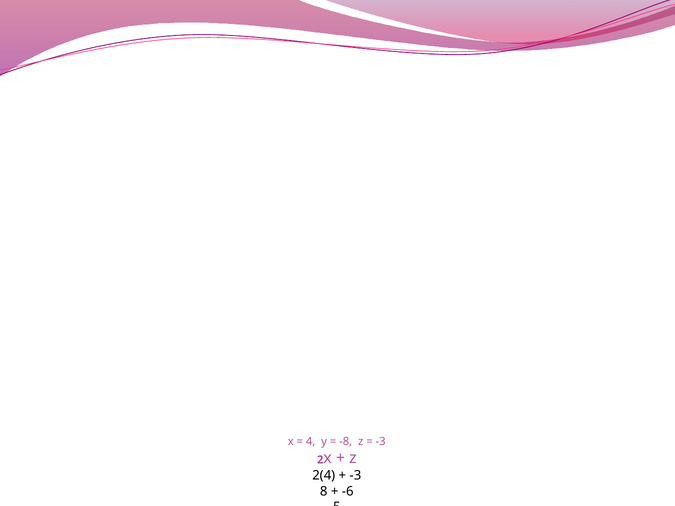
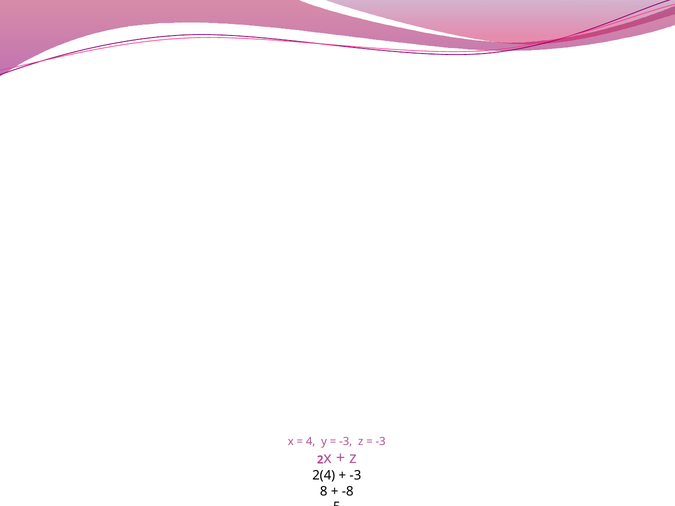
-8: -8 -> -3 (346, 442)
-6: -6 -> -8 (348, 491)
